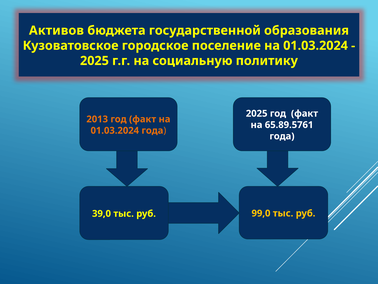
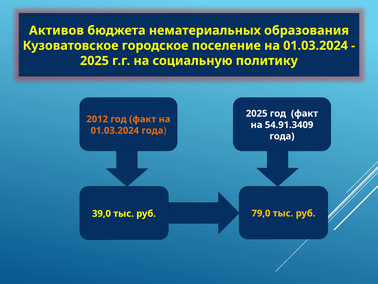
государственной: государственной -> нематериальных (205, 30)
2013: 2013 -> 2012 (97, 119)
65.89.5761: 65.89.5761 -> 54.91.3409 (289, 125)
99,0: 99,0 -> 79,0 (261, 213)
